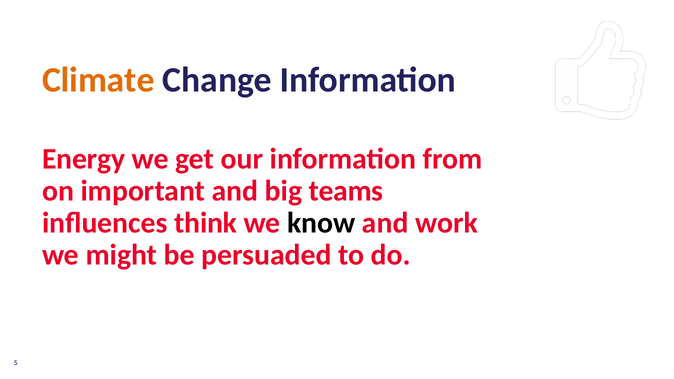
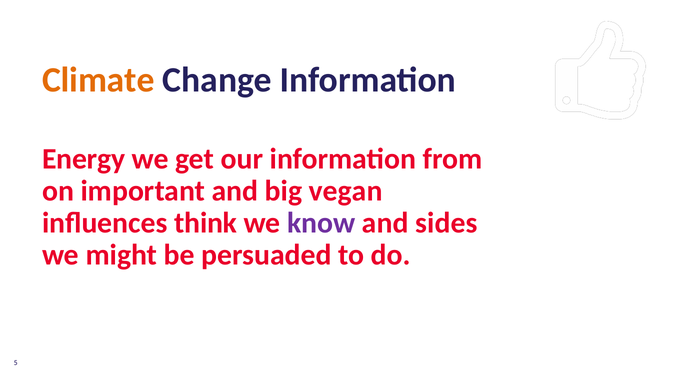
teams: teams -> vegan (346, 191)
know colour: black -> purple (321, 223)
work: work -> sides (446, 223)
